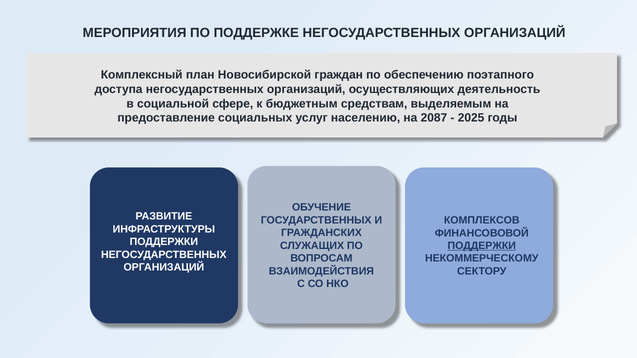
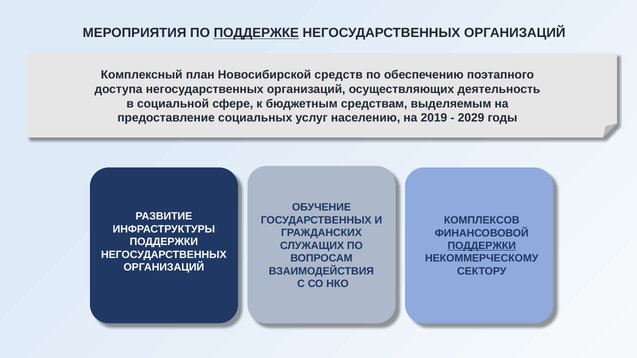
ПОДДЕРЖКЕ underline: none -> present (256, 33)
граждан: граждан -> средств (339, 75)
2087: 2087 -> 2019 (434, 118)
2025: 2025 -> 2029 (471, 118)
